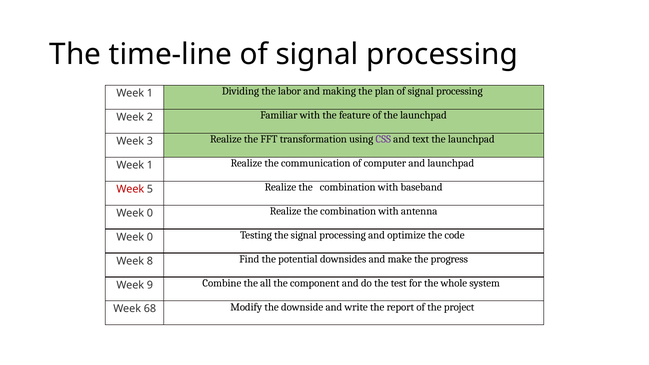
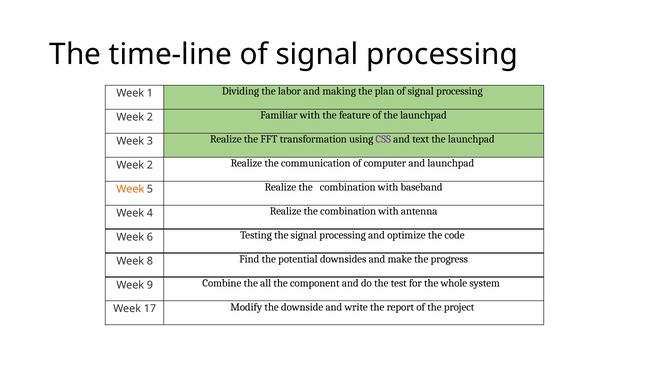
1: 1 -> 2 (150, 165)
Week colour: red -> orange (130, 189)
0: 0 -> 4 (150, 213)
0: 0 -> 6 (150, 237)
68: 68 -> 17 (150, 309)
